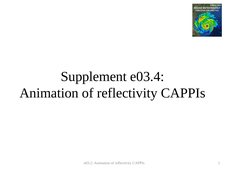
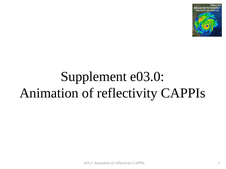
e03.4: e03.4 -> e03.0 (147, 77)
